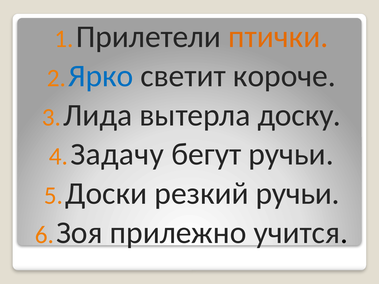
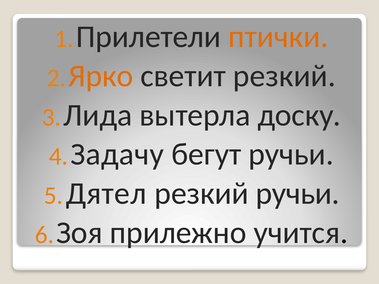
Ярко colour: blue -> orange (101, 76)
светит короче: короче -> резкий (284, 76)
Доски: Доски -> Дятел (106, 194)
